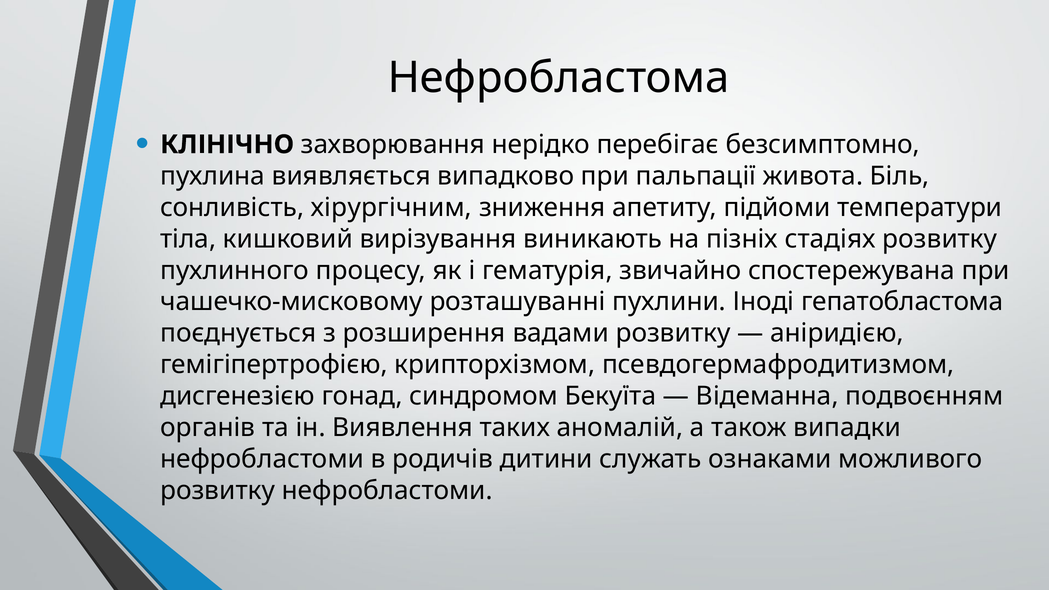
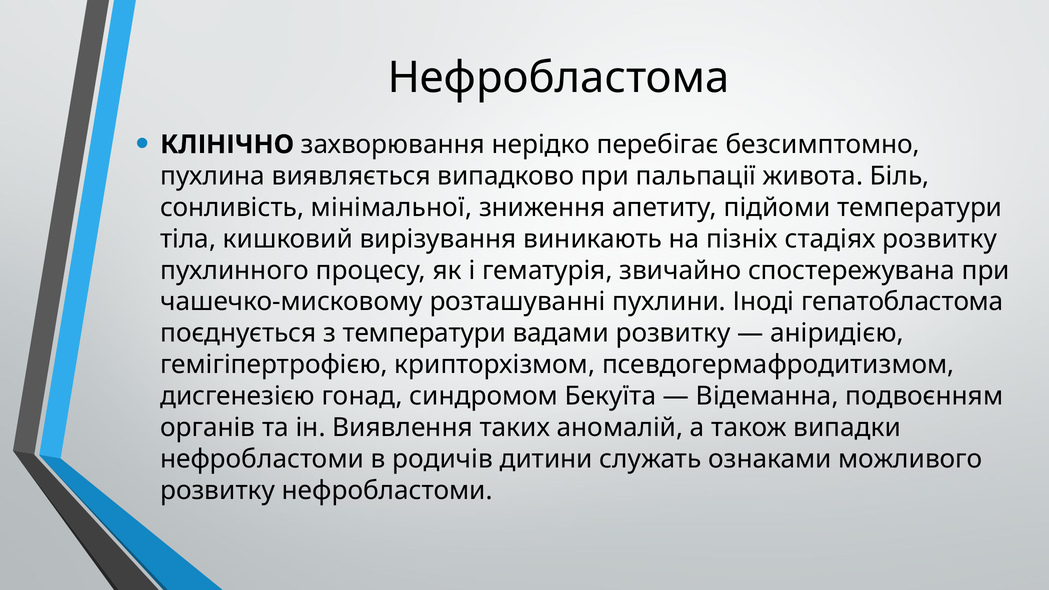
хірургічним: хірургічним -> мінімальної (391, 207)
з розширення: розширення -> температури (424, 333)
